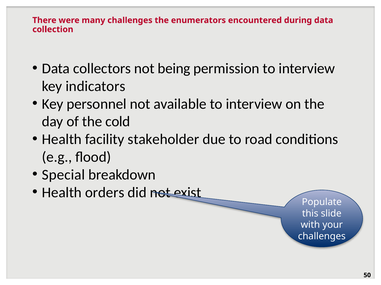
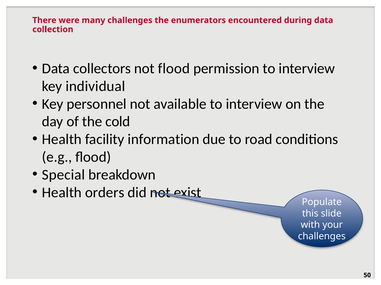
not being: being -> flood (174, 69)
indicators: indicators -> individual (95, 86)
stakeholder: stakeholder -> information (163, 140)
